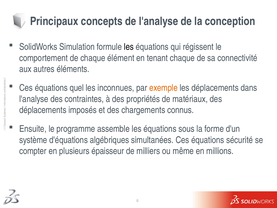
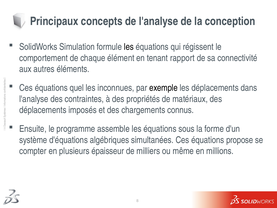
tenant chaque: chaque -> rapport (182, 58)
exemple colour: orange -> black (163, 88)
sécurité: sécurité -> propose (240, 140)
